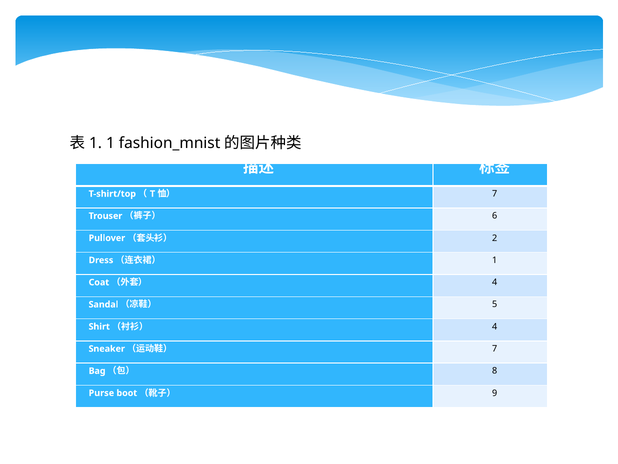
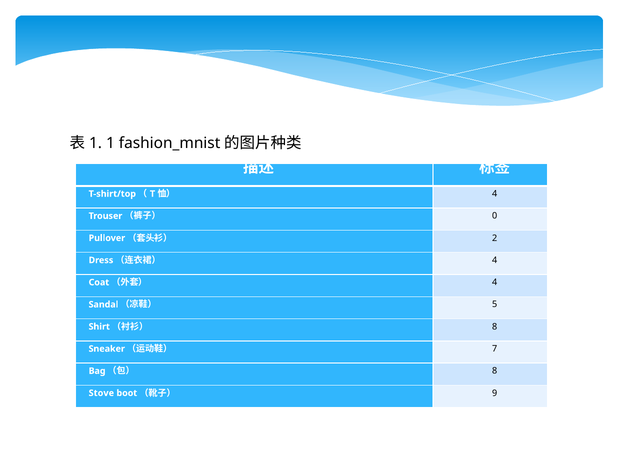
7: 7 -> 4 (495, 194)
6: 6 -> 0 (495, 216)
1: 1 -> 4 (495, 260)
4: 4 -> 8 (495, 326)
Purse: Purse -> Stove (101, 393)
